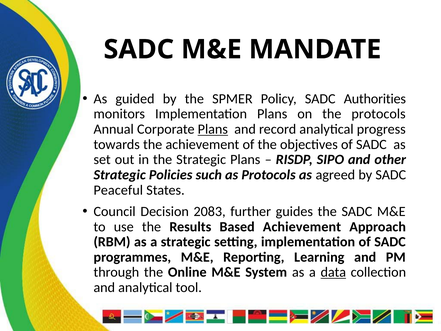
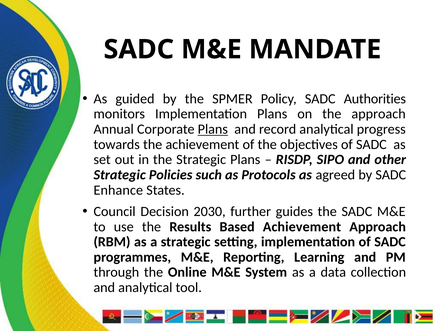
the protocols: protocols -> approach (379, 114)
Peaceful: Peaceful -> Enhance (118, 190)
2083: 2083 -> 2030 (210, 211)
data underline: present -> none (333, 272)
